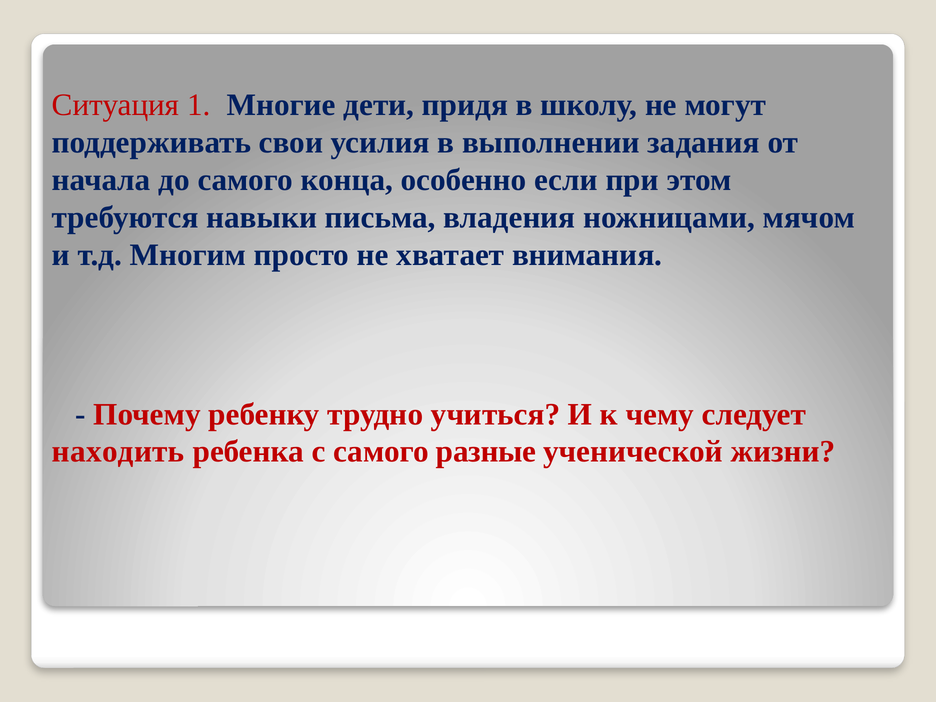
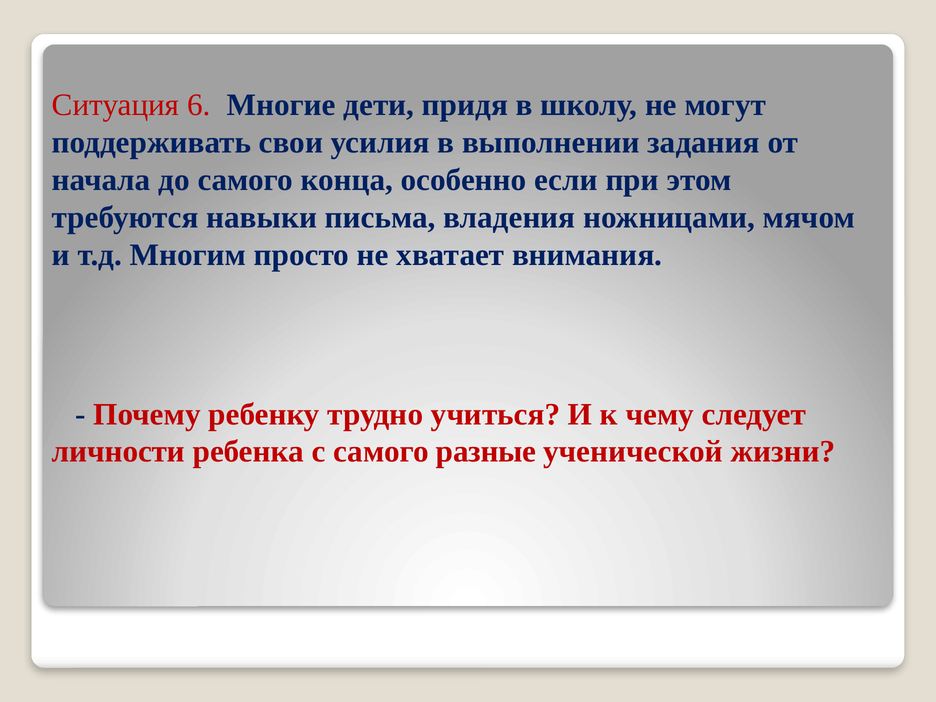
1: 1 -> 6 (199, 105)
находить: находить -> личности (118, 452)
